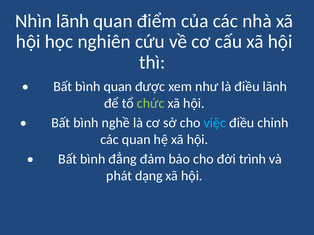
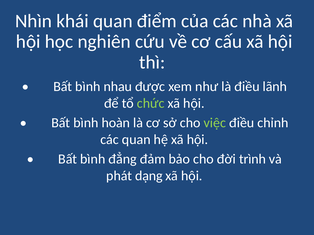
Nhìn lãnh: lãnh -> khái (73, 21)
bình quan: quan -> nhau (118, 87)
nghề: nghề -> hoàn (116, 123)
việc colour: light blue -> light green (215, 123)
